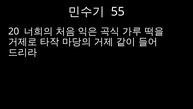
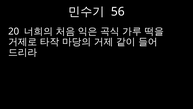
55: 55 -> 56 (118, 12)
